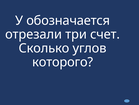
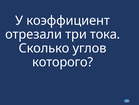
обозначается: обозначается -> коэффициент (68, 20)
счет: счет -> тока (105, 34)
